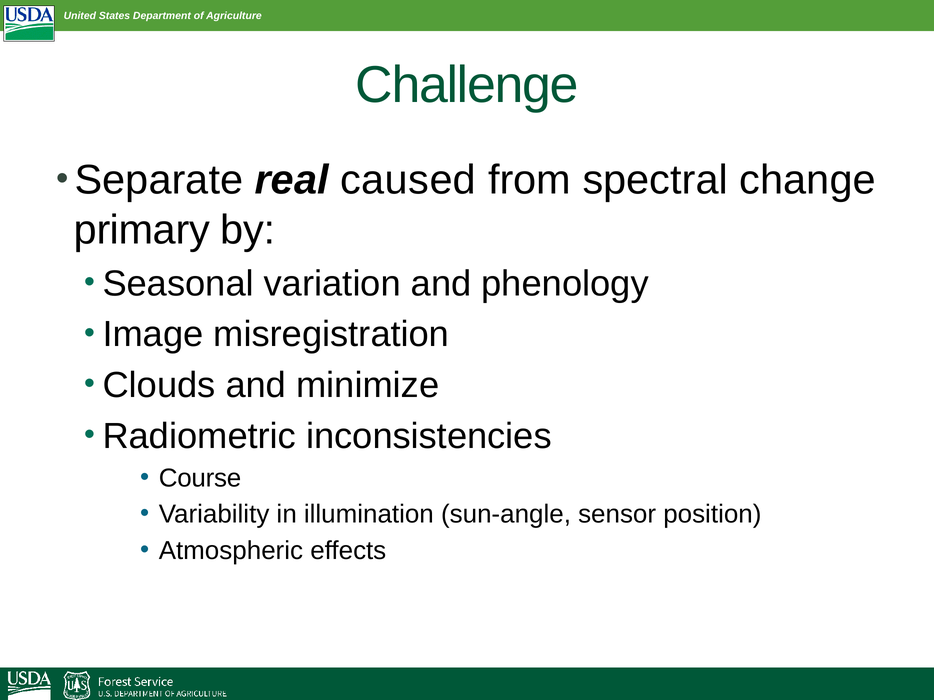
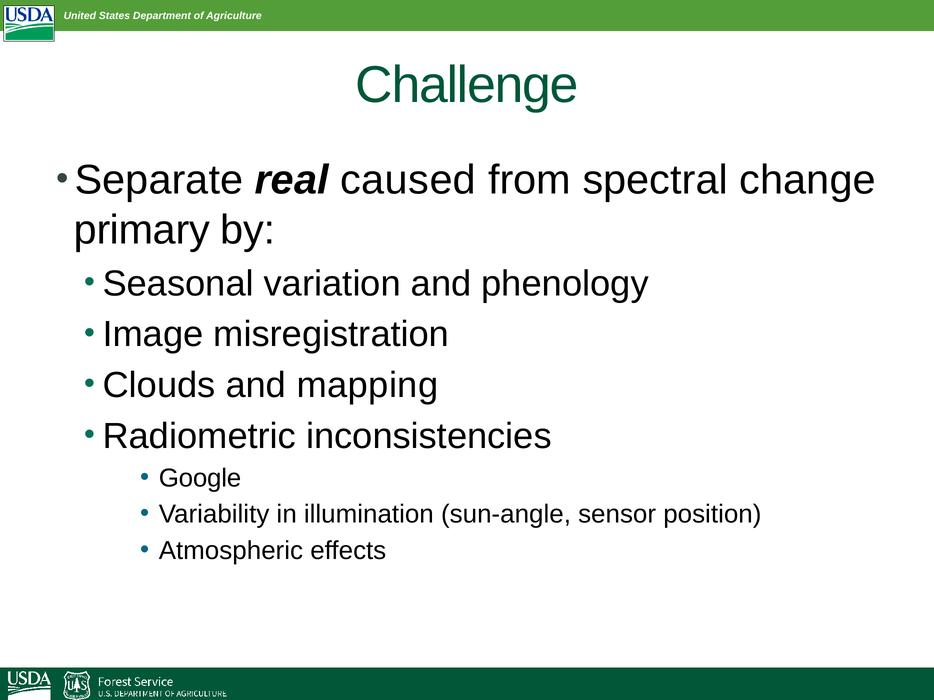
minimize: minimize -> mapping (367, 386)
Course: Course -> Google (200, 478)
